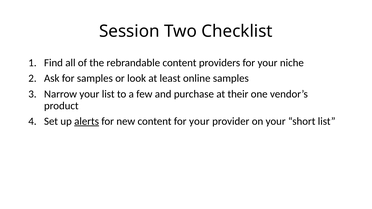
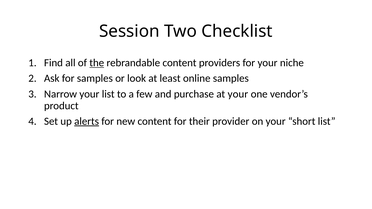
the underline: none -> present (97, 63)
at their: their -> your (238, 94)
content for your: your -> their (199, 121)
